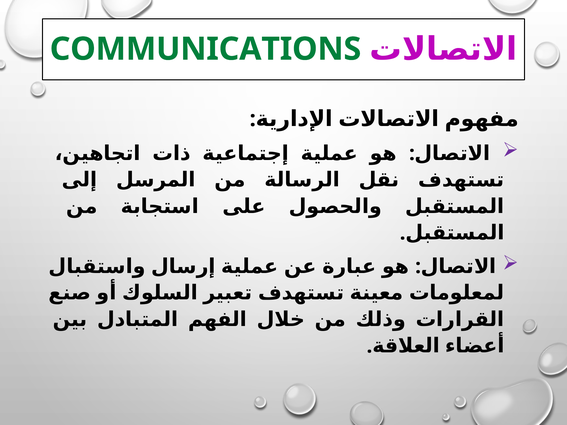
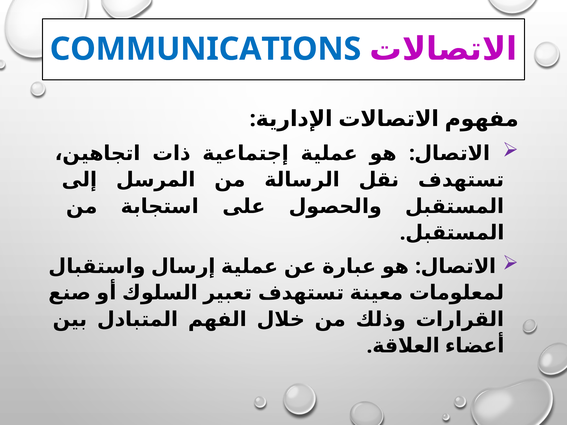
COMMUNICATIONS colour: green -> blue (205, 49)
